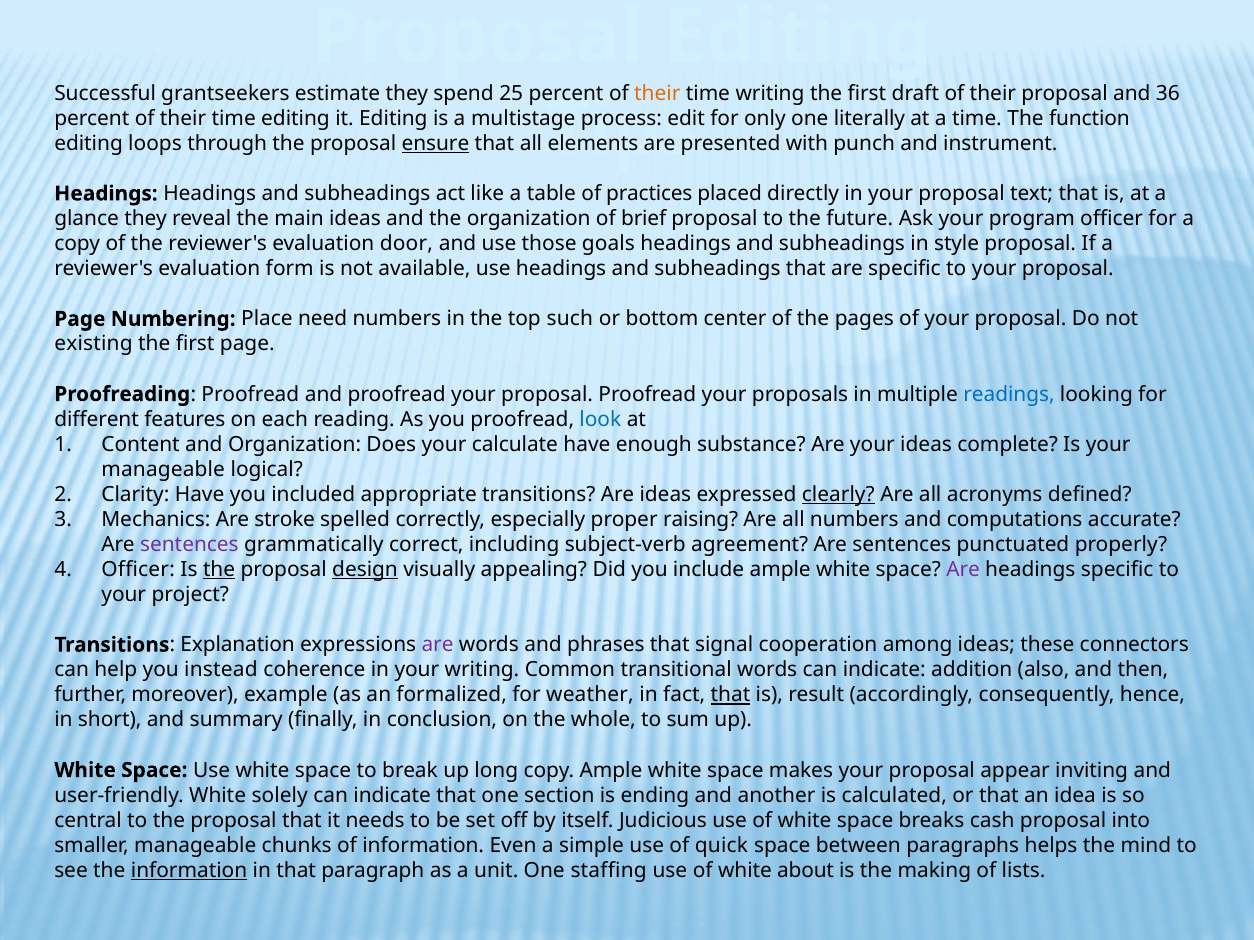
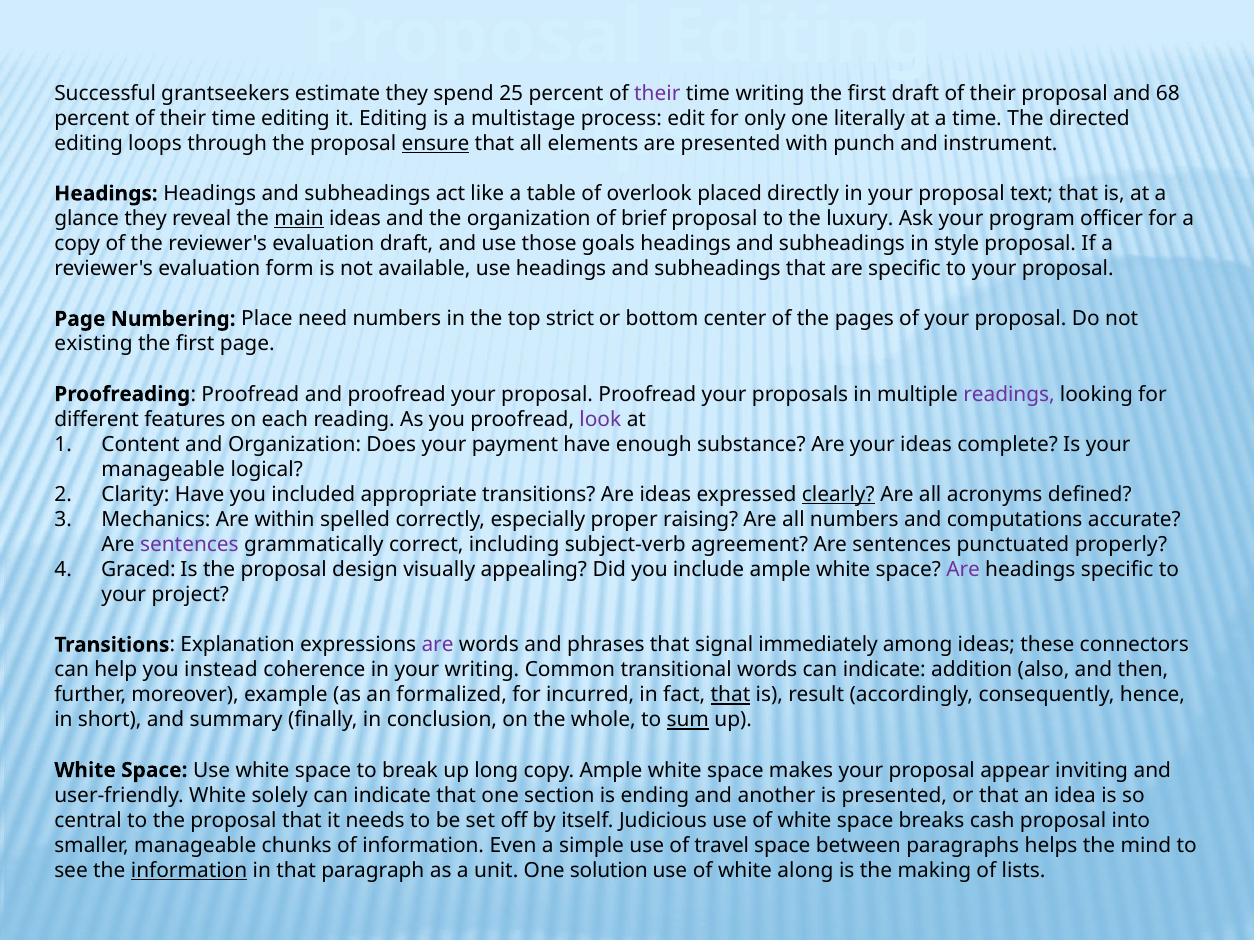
their colour: orange -> purple (657, 93)
36: 36 -> 68 (1168, 93)
function: function -> directed (1089, 118)
practices: practices -> overlook (649, 194)
main underline: none -> present (299, 219)
future: future -> luxury (860, 219)
evaluation door: door -> draft (407, 244)
such: such -> strict (570, 319)
readings colour: blue -> purple (1009, 394)
look colour: blue -> purple (600, 419)
calculate: calculate -> payment (515, 444)
stroke: stroke -> within (285, 520)
Officer: Officer -> Graced (138, 570)
the underline: present -> none (219, 570)
design underline: present -> none (365, 570)
cooperation: cooperation -> immediately (818, 645)
weather: weather -> incurred (590, 695)
sum underline: none -> present (688, 720)
is calculated: calculated -> presented (894, 796)
quick: quick -> travel (722, 846)
staffing: staffing -> solution (609, 871)
about: about -> along (805, 871)
